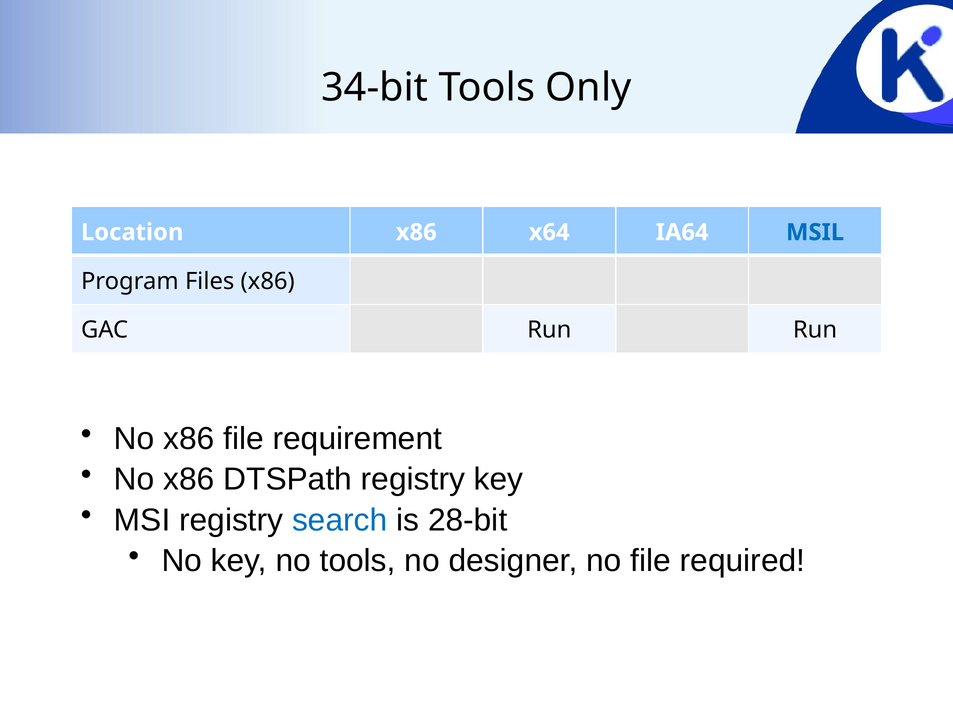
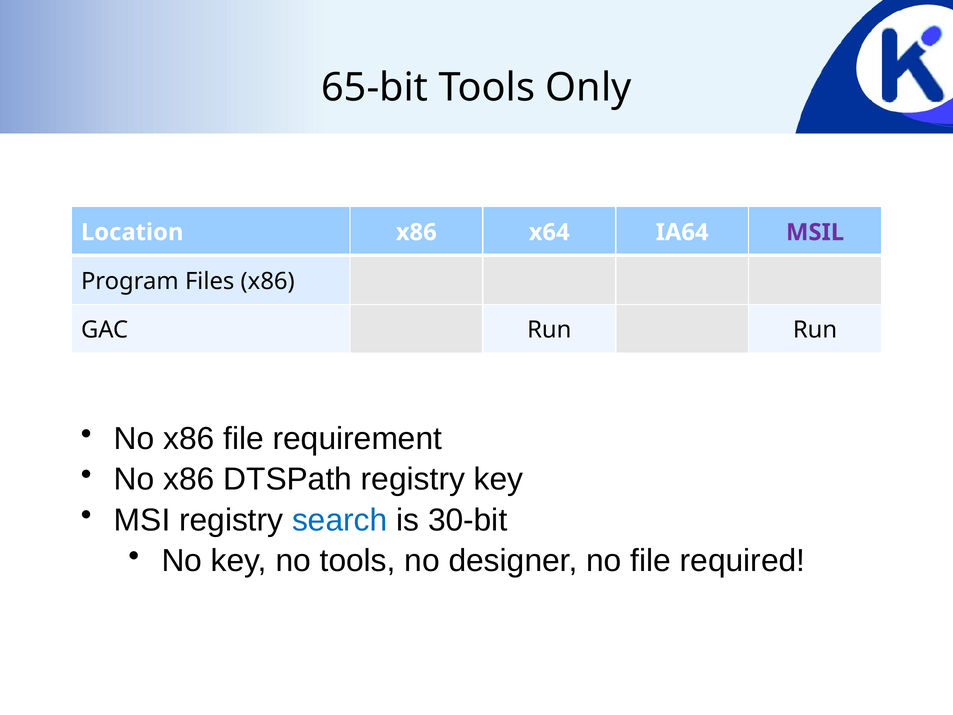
34-bit: 34-bit -> 65-bit (375, 88)
MSIL colour: blue -> purple (815, 232)
28-bit: 28-bit -> 30-bit (468, 520)
